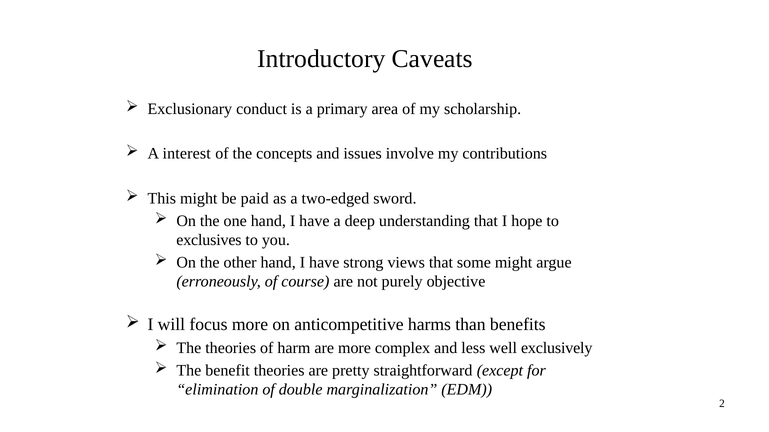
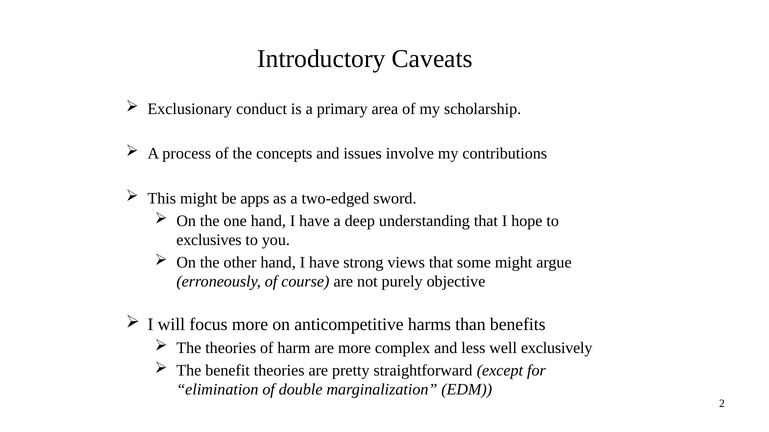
interest: interest -> process (187, 154)
paid: paid -> apps (255, 199)
